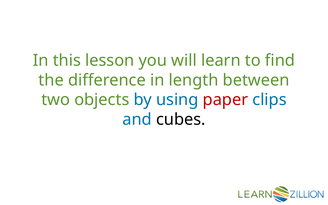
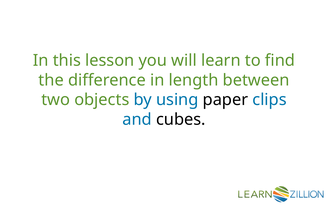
paper colour: red -> black (225, 100)
